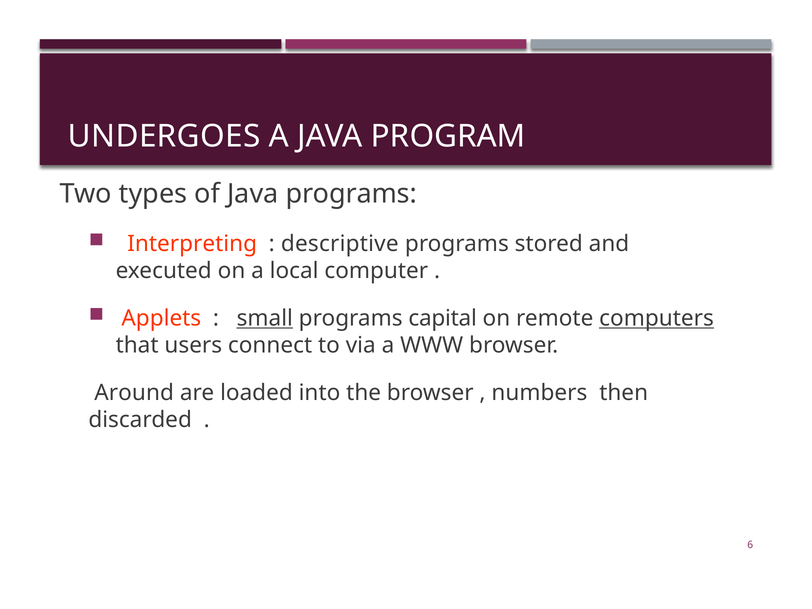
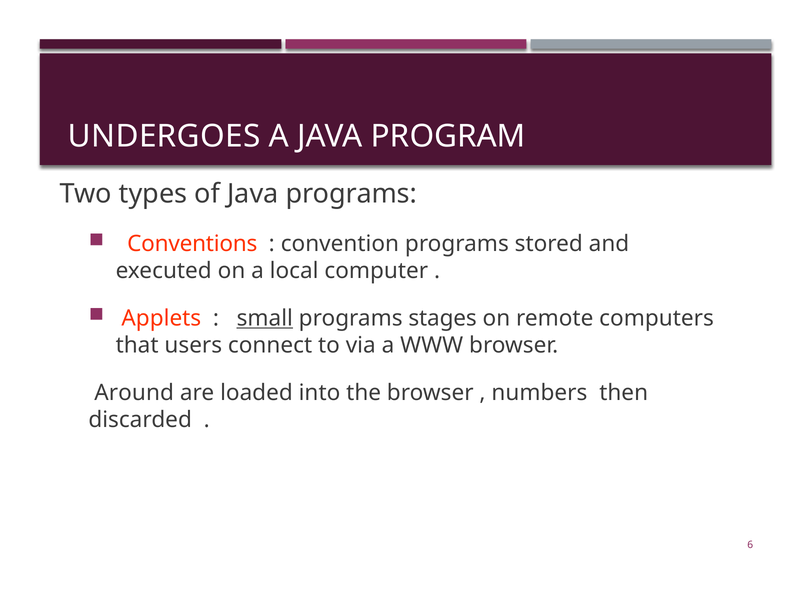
Interpreting: Interpreting -> Conventions (192, 244)
descriptive: descriptive -> convention (340, 244)
capital: capital -> stages (443, 318)
computers underline: present -> none (657, 318)
